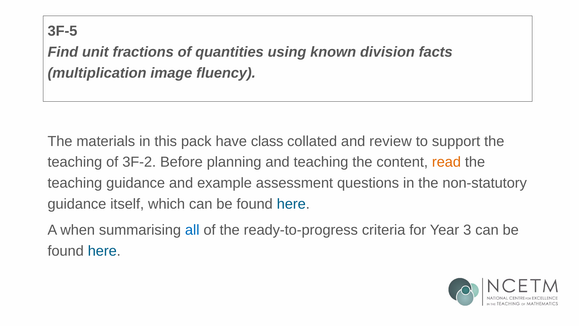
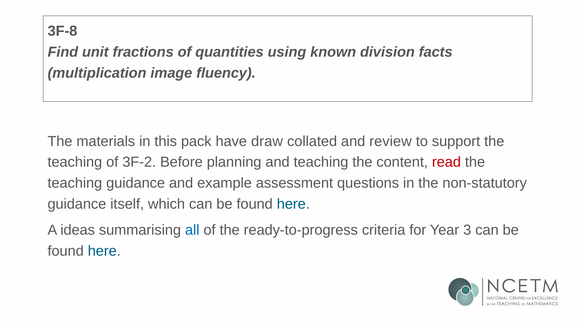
3F-5: 3F-5 -> 3F-8 (63, 31)
class: class -> draw (267, 141)
read colour: orange -> red (446, 162)
when: when -> ideas (78, 230)
